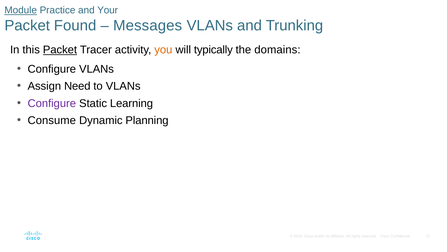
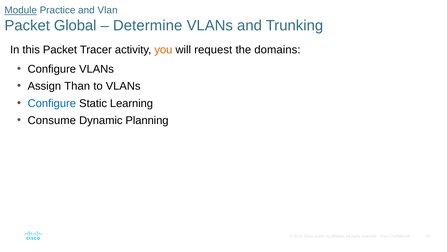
Your: Your -> Vlan (108, 10)
Found: Found -> Global (75, 26)
Messages: Messages -> Determine (148, 26)
Packet underline: present -> none (60, 50)
typically: typically -> request (213, 50)
Need: Need -> Than (77, 86)
Configure colour: purple -> blue (52, 103)
